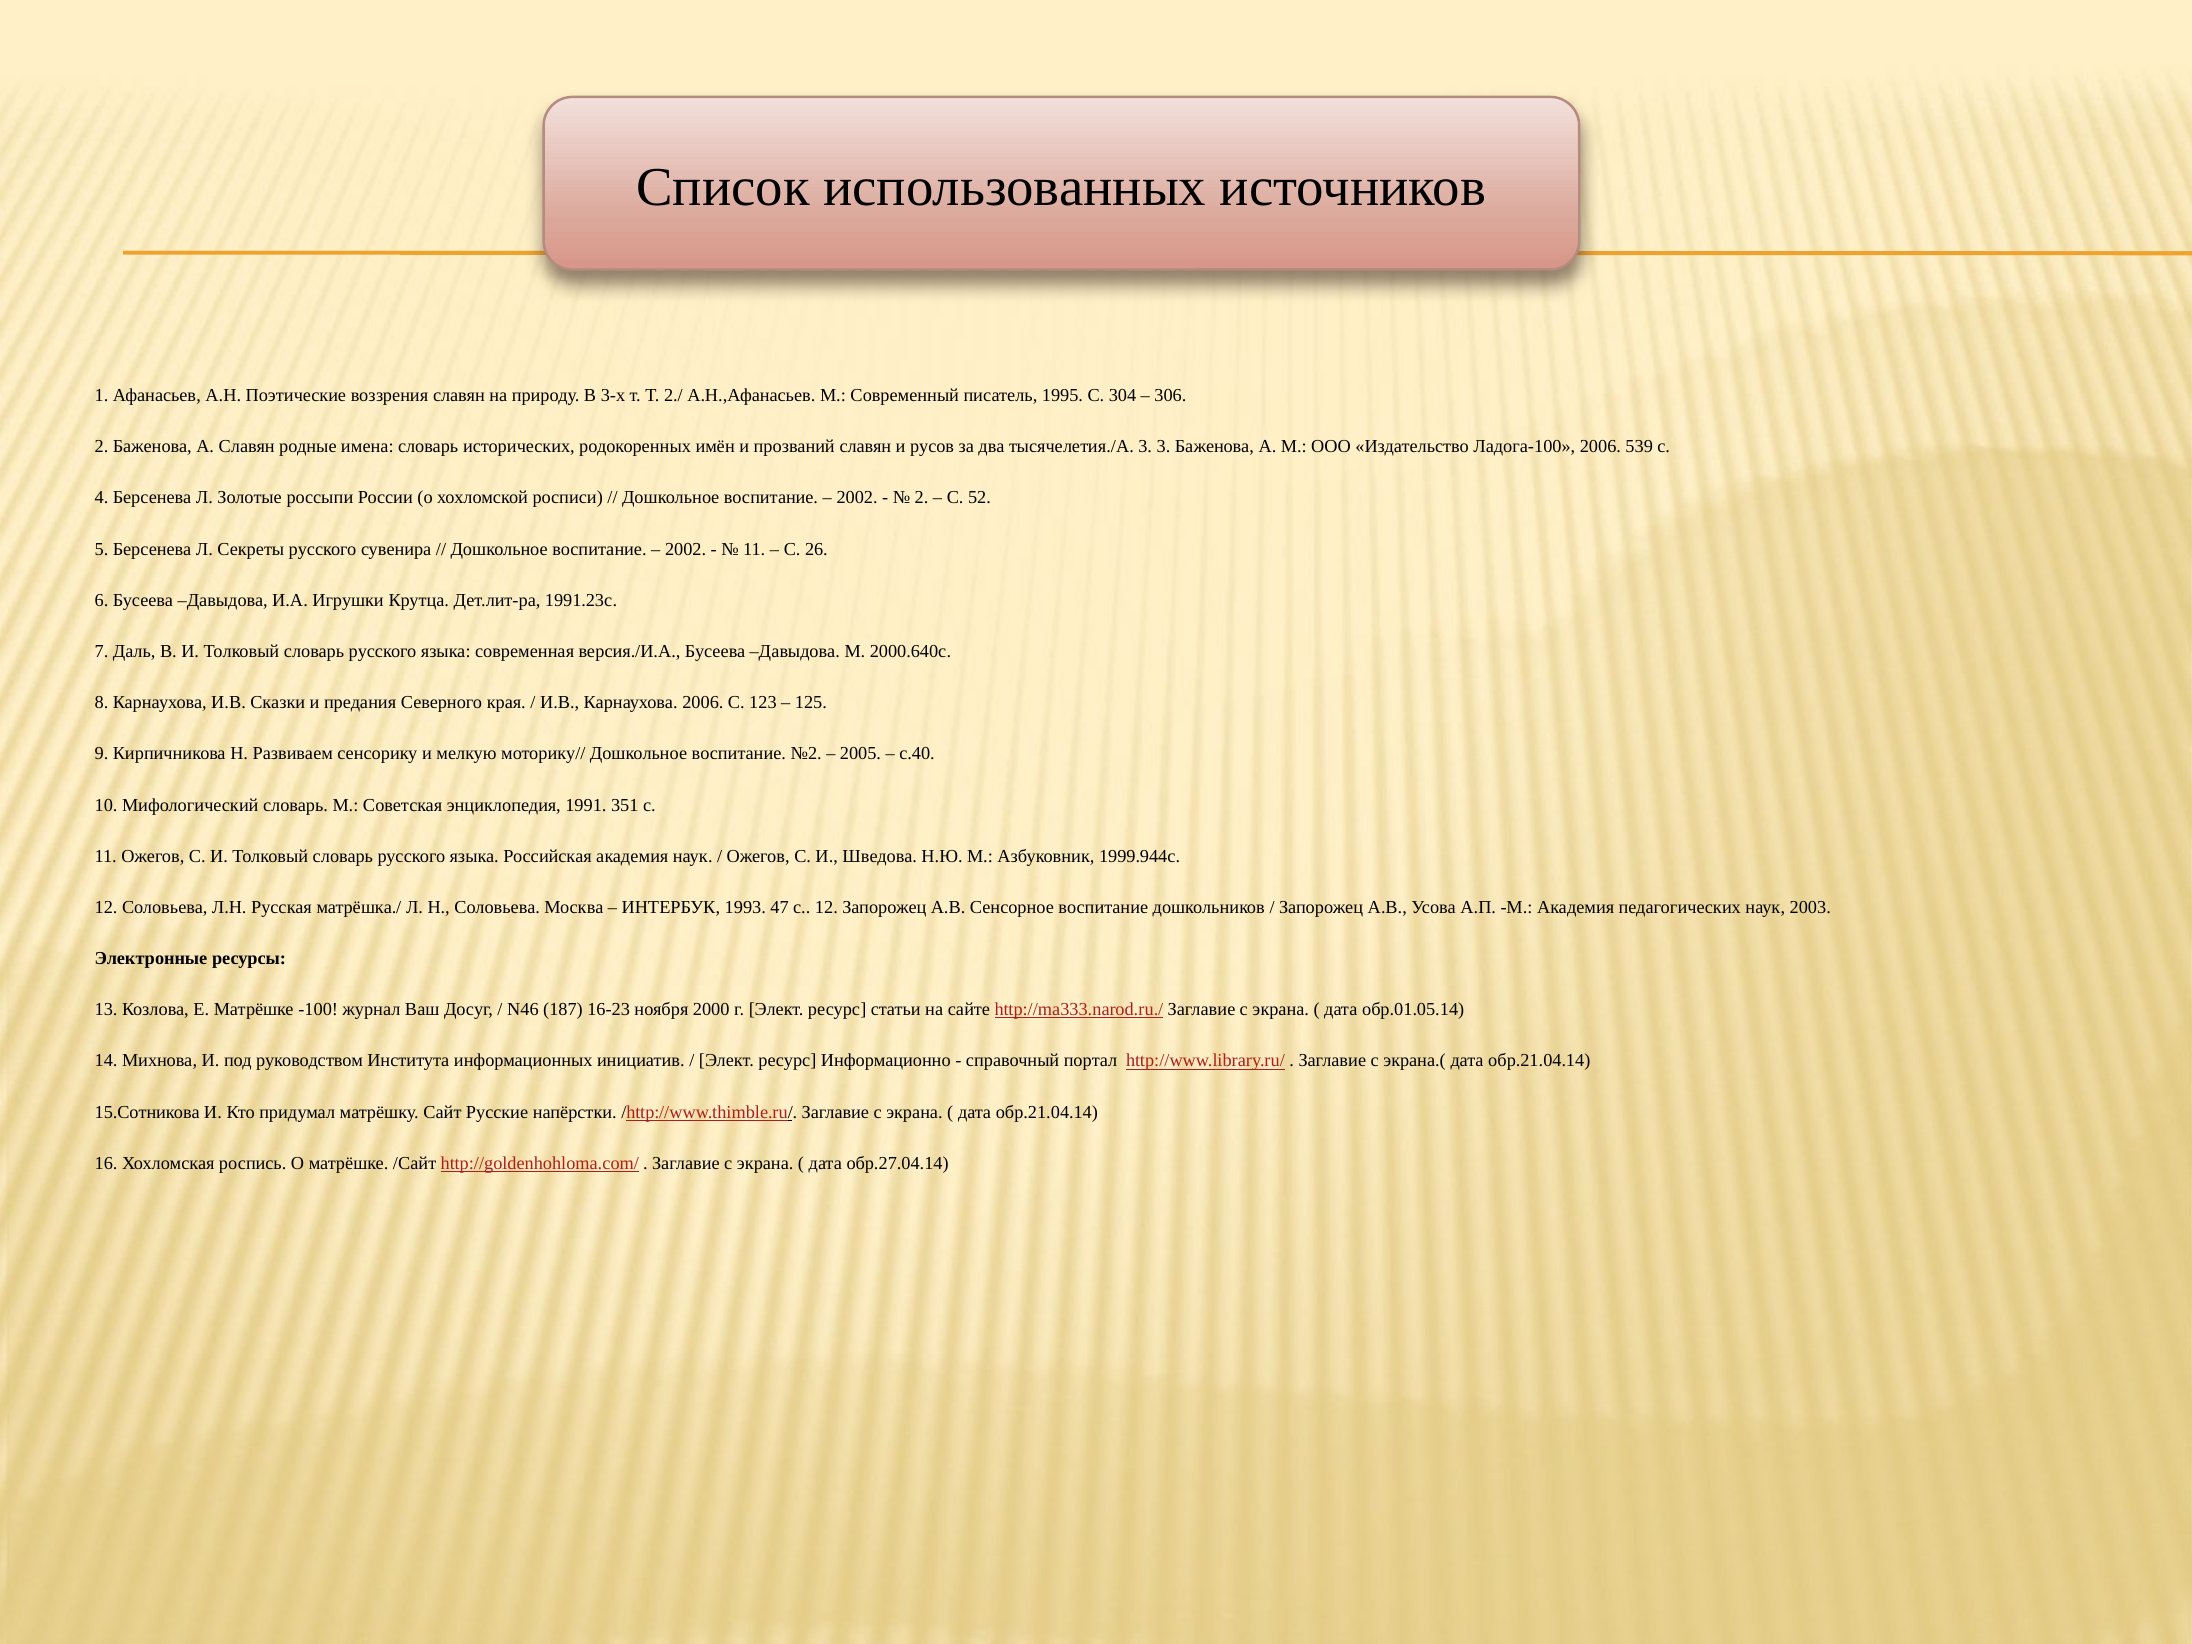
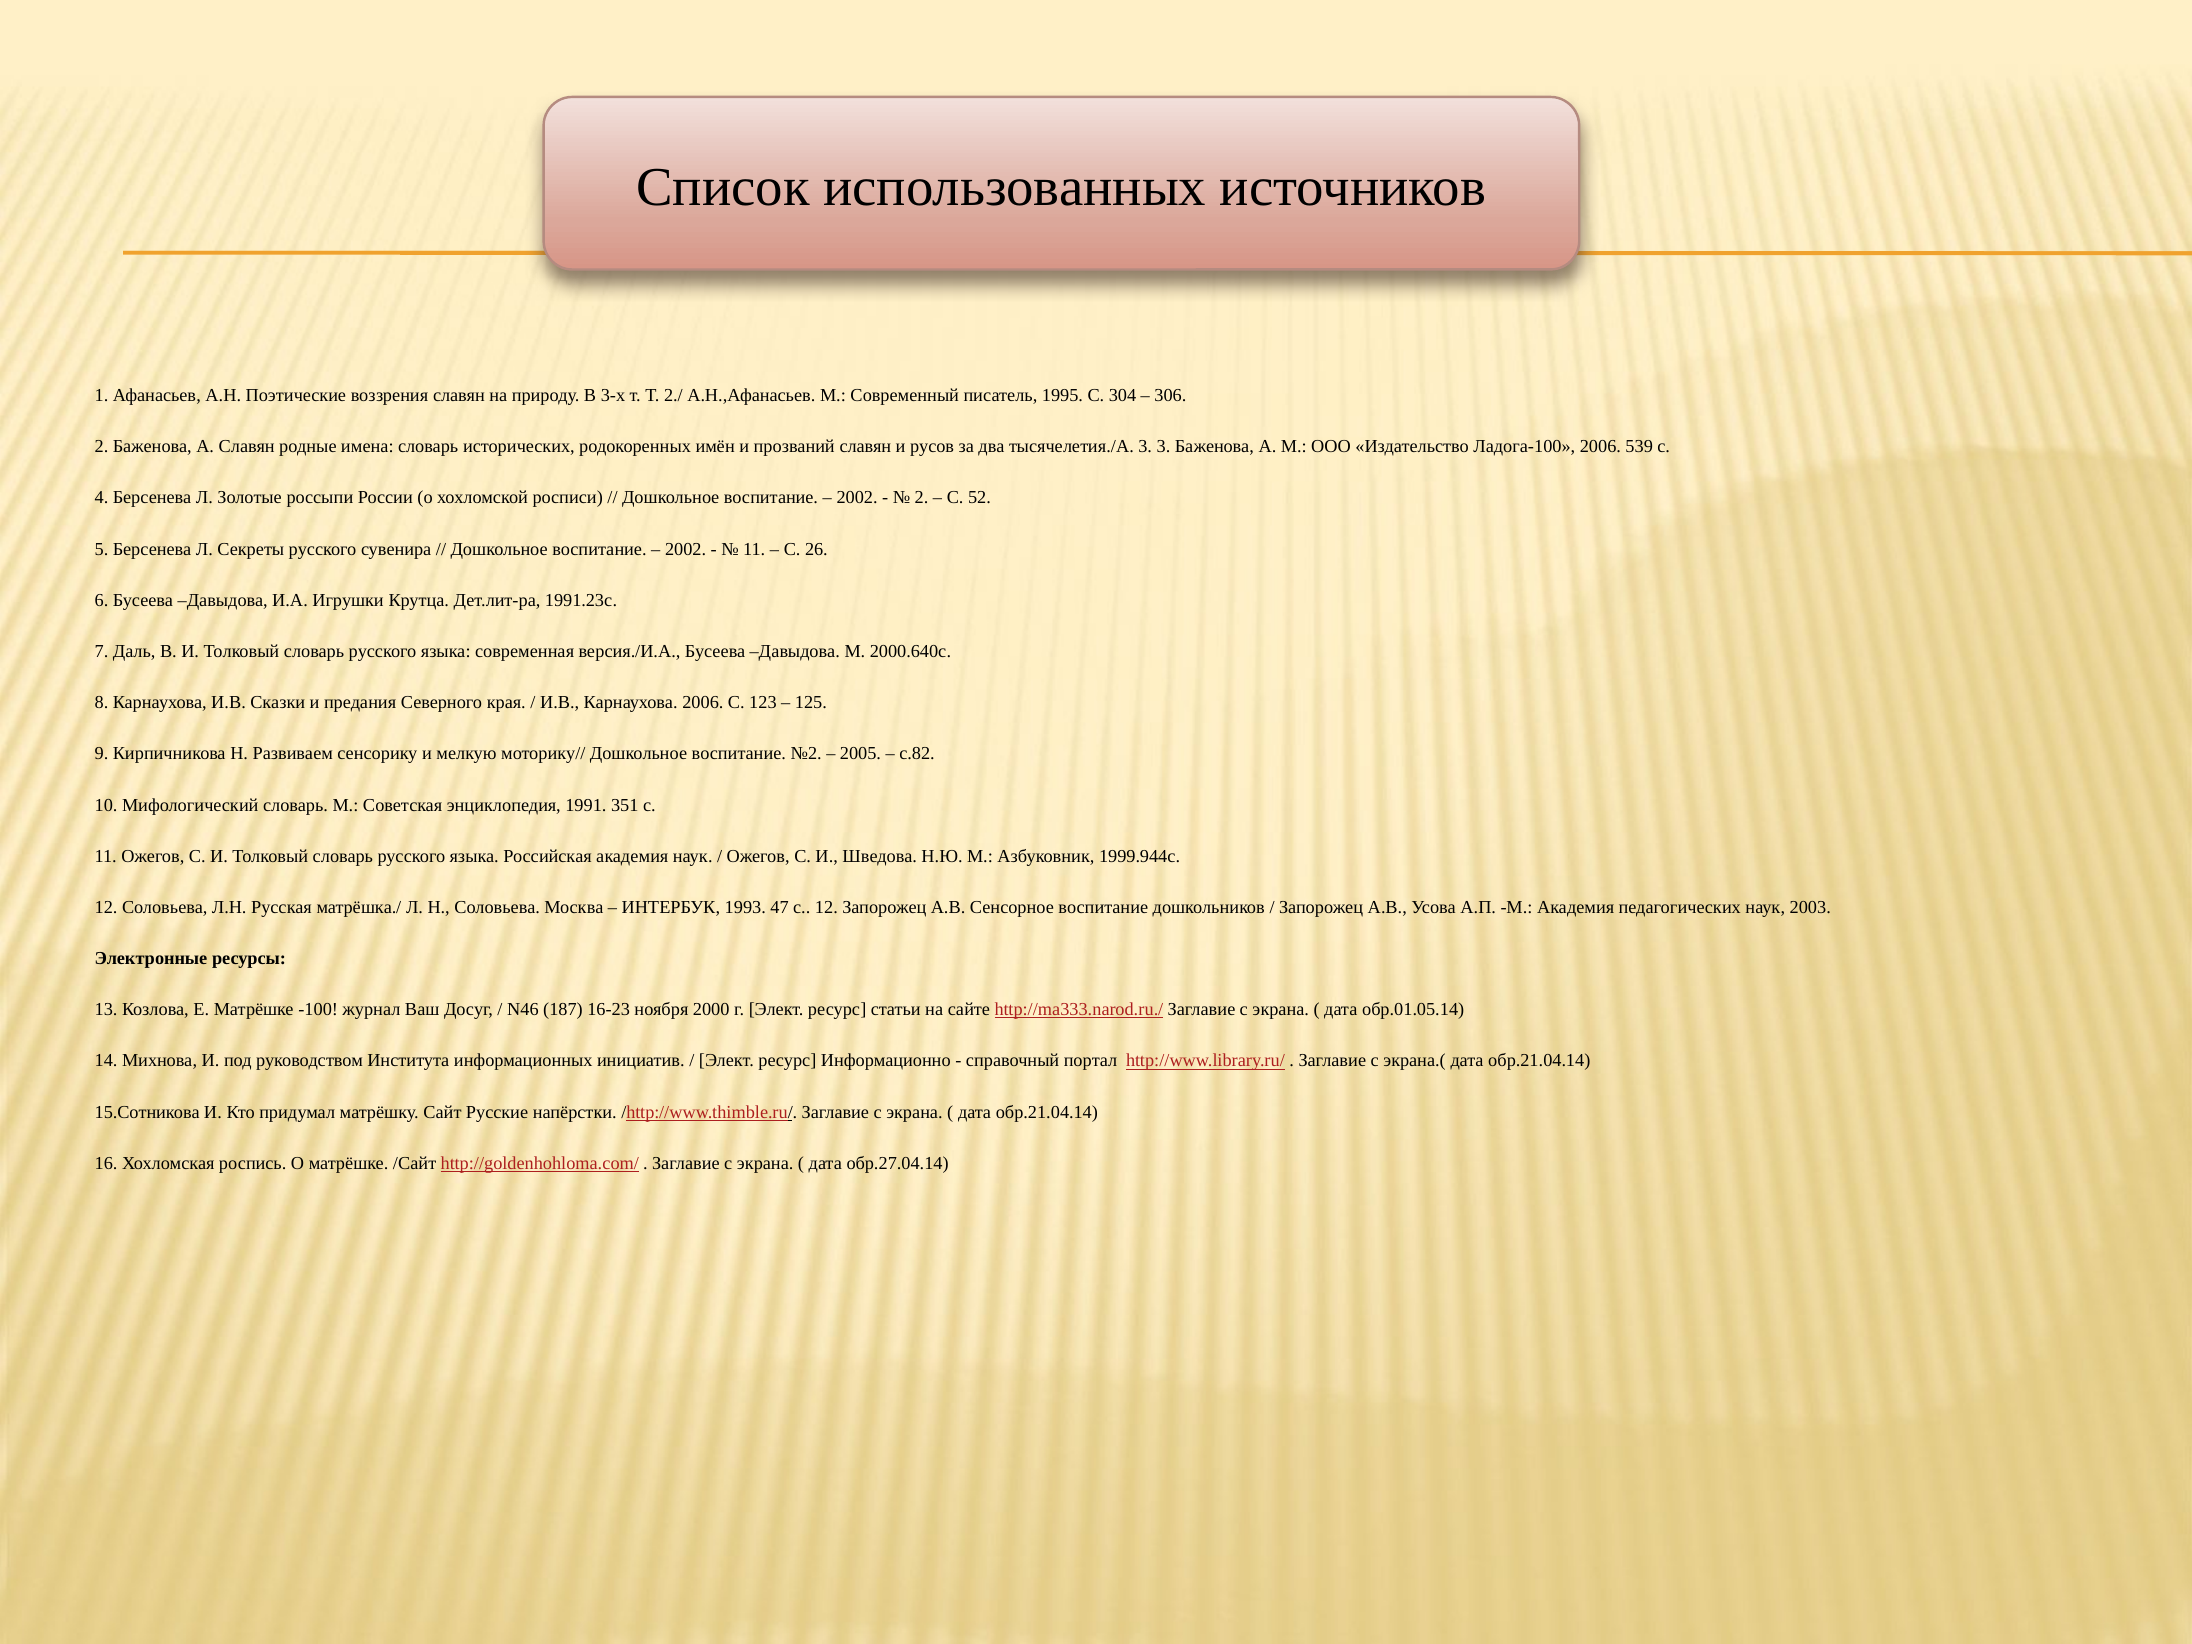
с.40: с.40 -> с.82 (917, 754)
